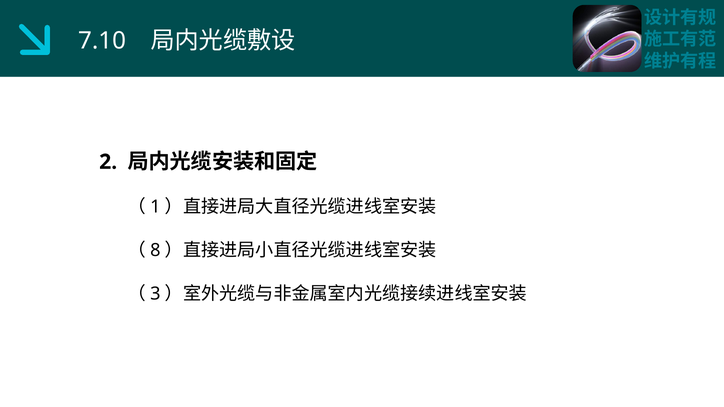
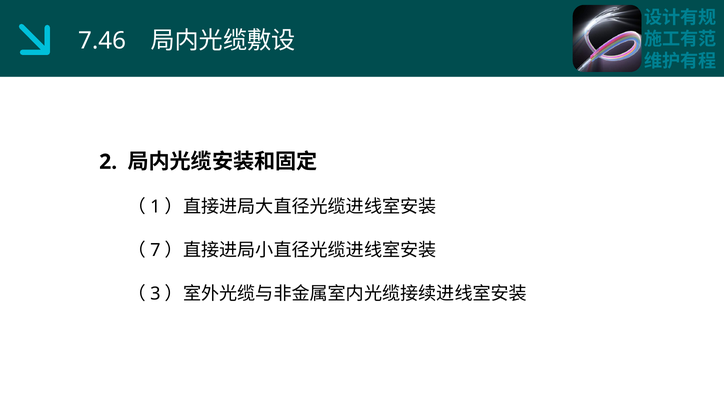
7.10: 7.10 -> 7.46 (102, 41)
8: 8 -> 7 (155, 250)
